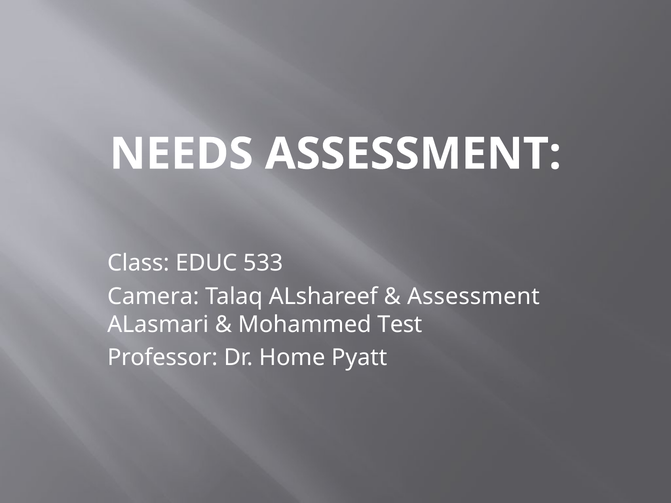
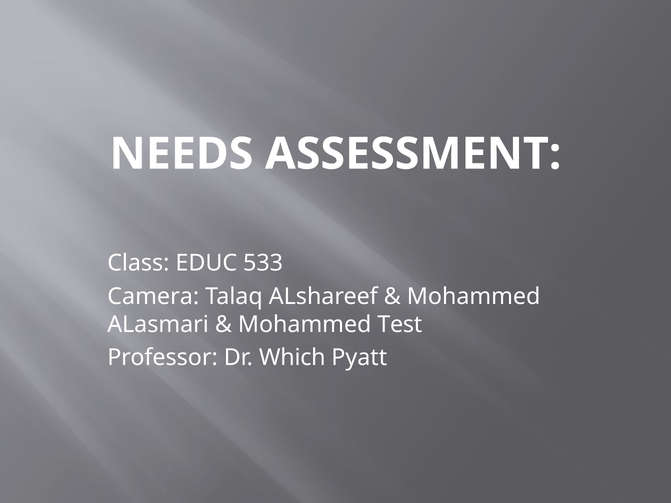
Assessment: Assessment -> Mohammed (474, 297)
Home: Home -> Which (292, 358)
